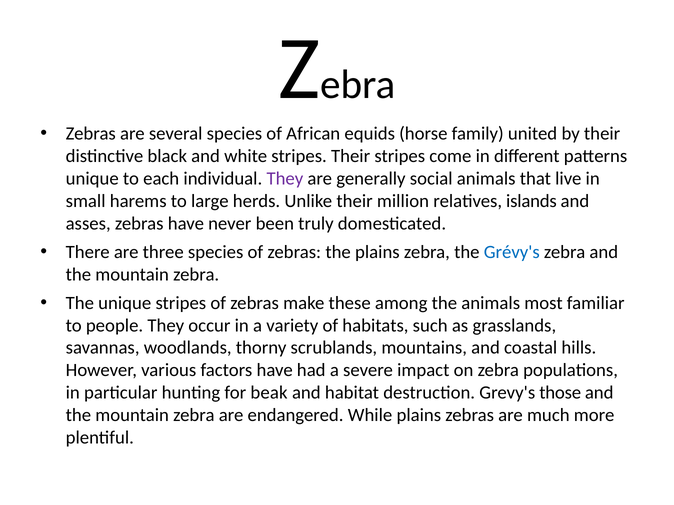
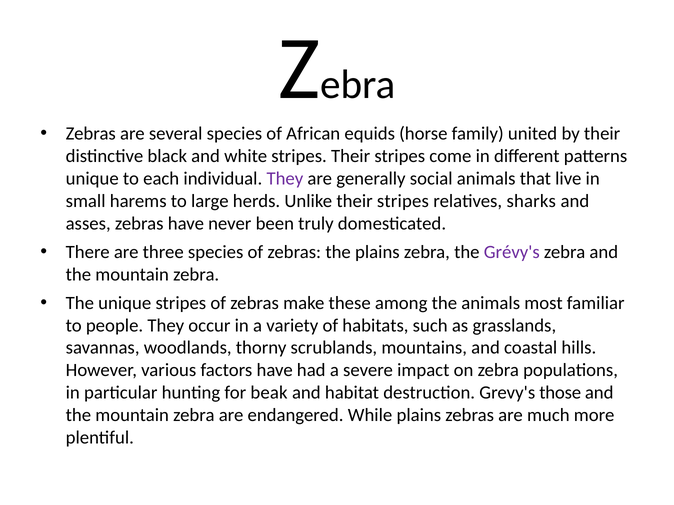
Unlike their million: million -> stripes (403, 201)
islands: islands -> sharks (531, 201)
Grévy's colour: blue -> purple (512, 252)
